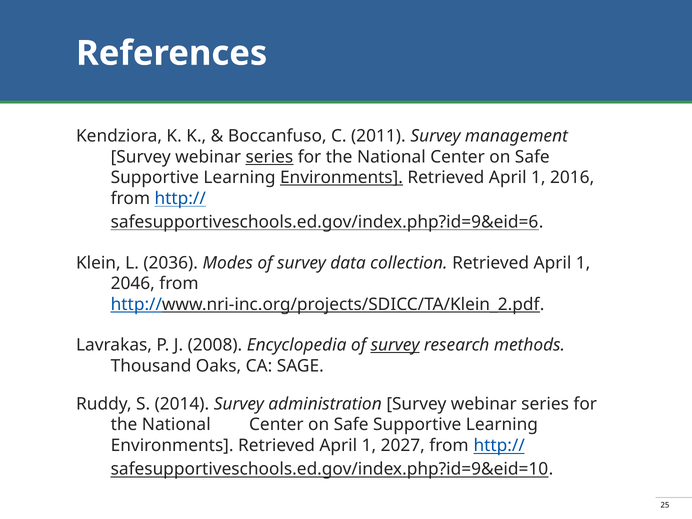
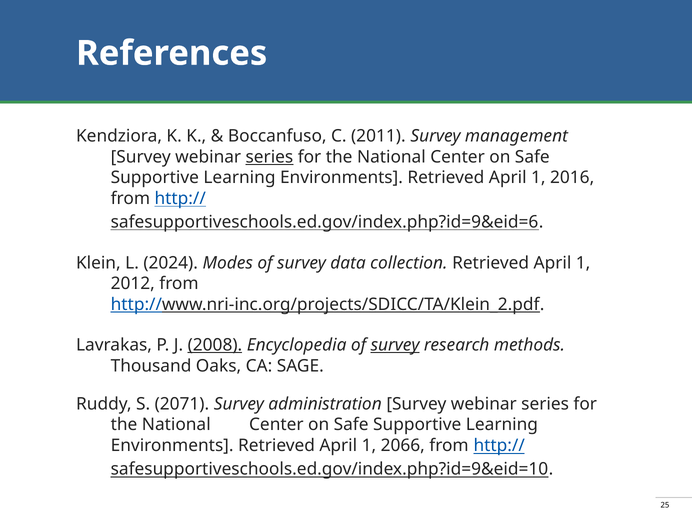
Environments underline: present -> none (341, 178)
2036: 2036 -> 2024 (171, 263)
2046: 2046 -> 2012 (133, 284)
2008 underline: none -> present (215, 345)
2014: 2014 -> 2071 (182, 404)
2027: 2027 -> 2066 (403, 446)
